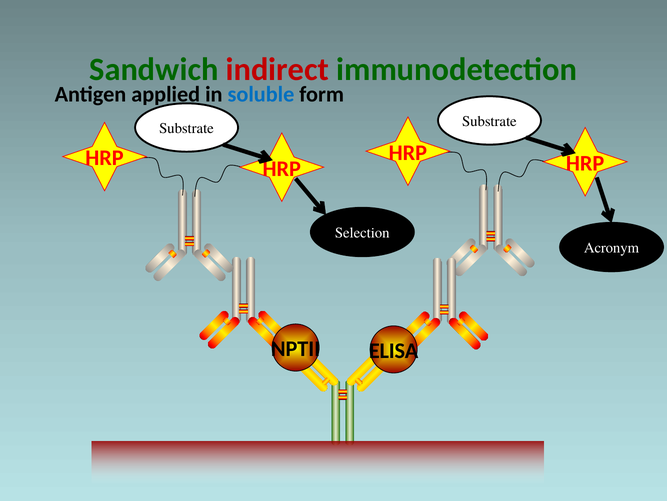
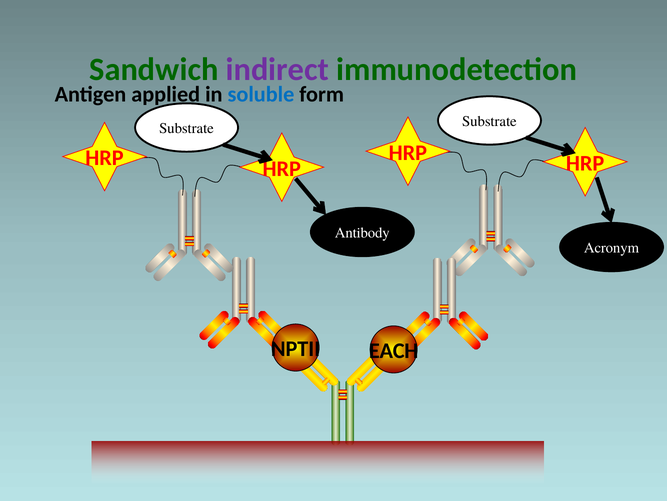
indirect colour: red -> purple (277, 69)
Selection: Selection -> Antibody (362, 233)
ELISA: ELISA -> EACH (394, 350)
